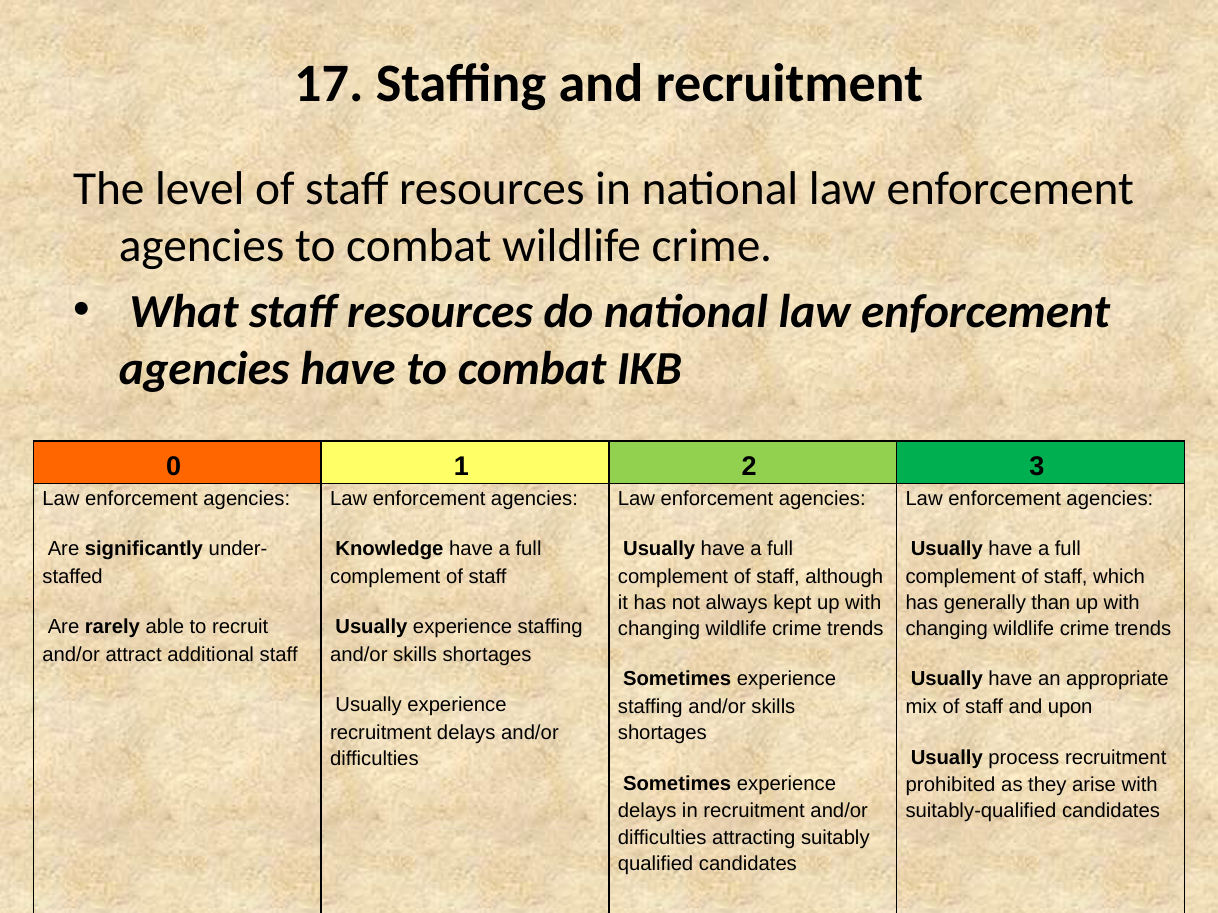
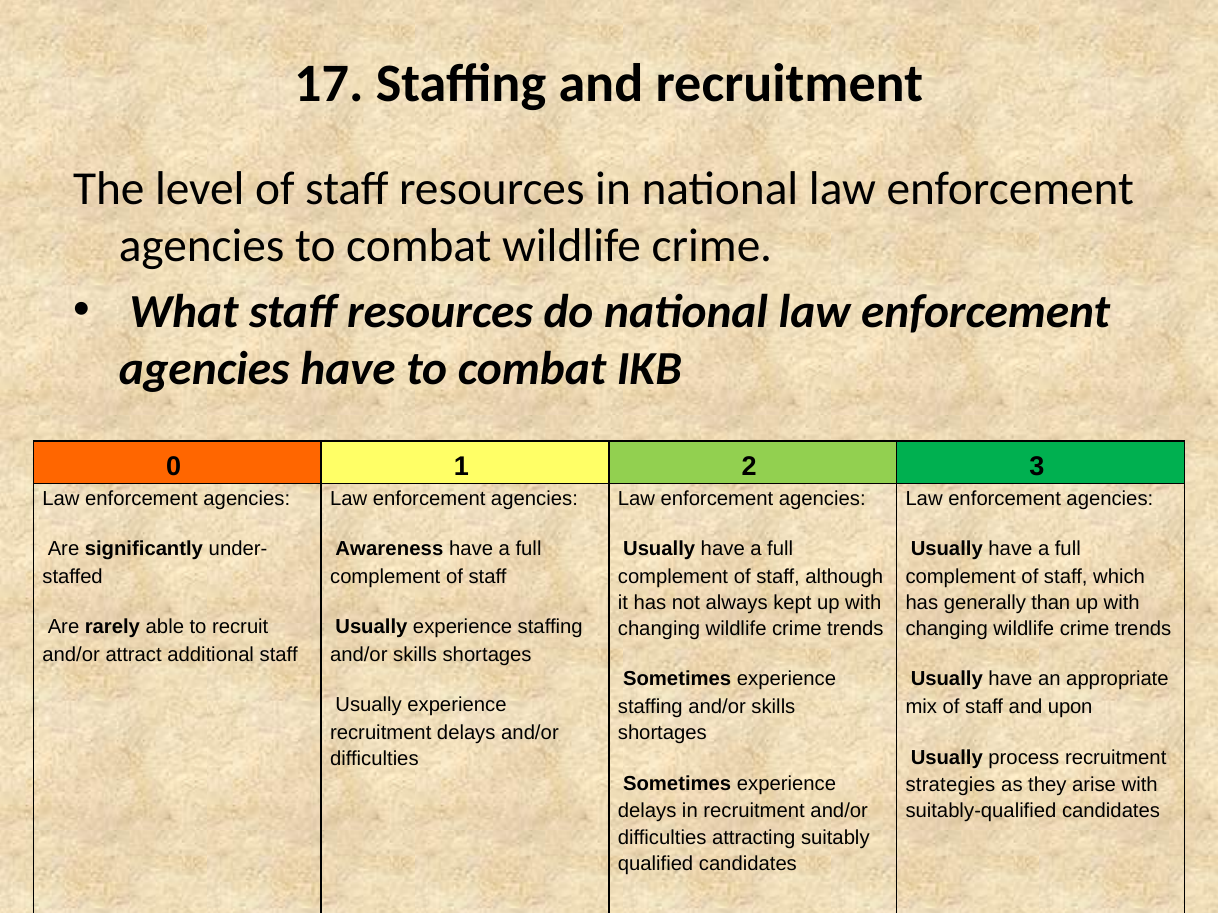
Knowledge: Knowledge -> Awareness (389, 549)
prohibited: prohibited -> strategies (950, 786)
